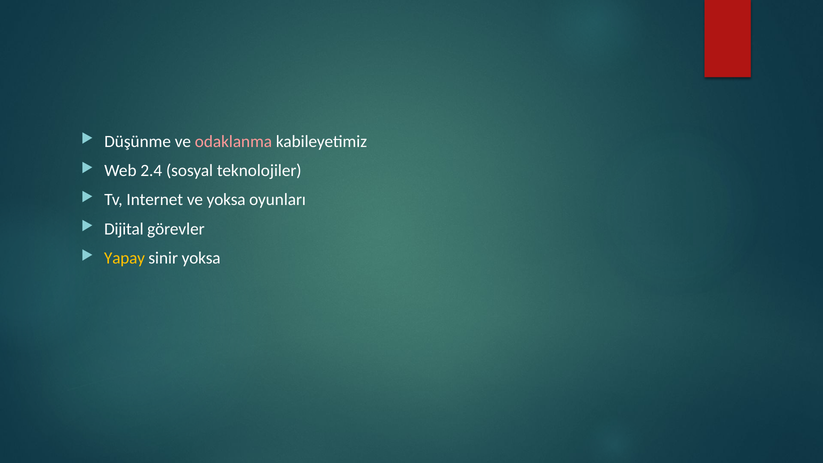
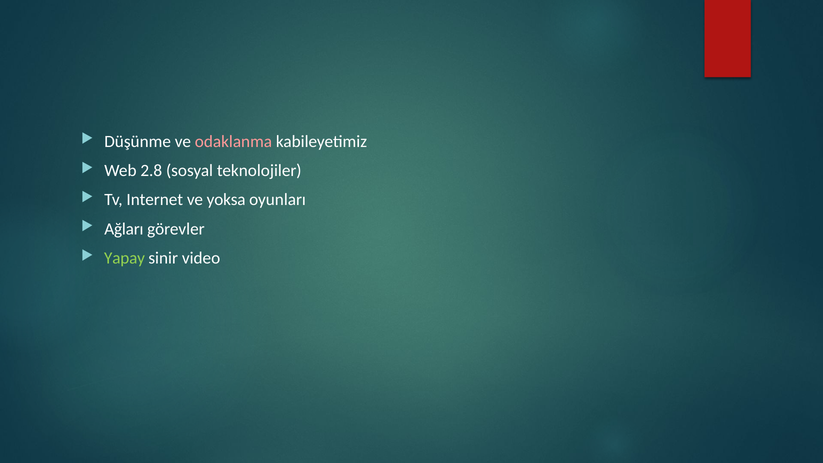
2.4: 2.4 -> 2.8 (151, 171)
Dijital: Dijital -> Ağları (124, 229)
Yapay colour: yellow -> light green (125, 258)
sinir yoksa: yoksa -> video (201, 258)
